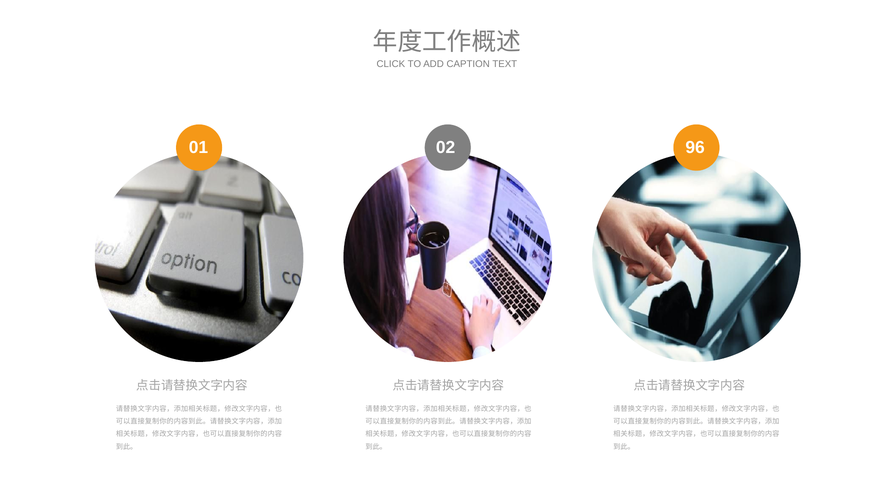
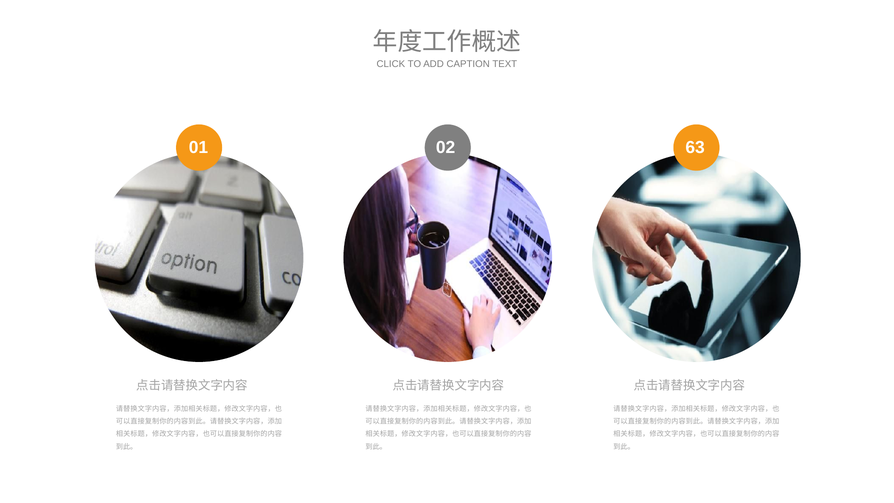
96: 96 -> 63 (695, 147)
